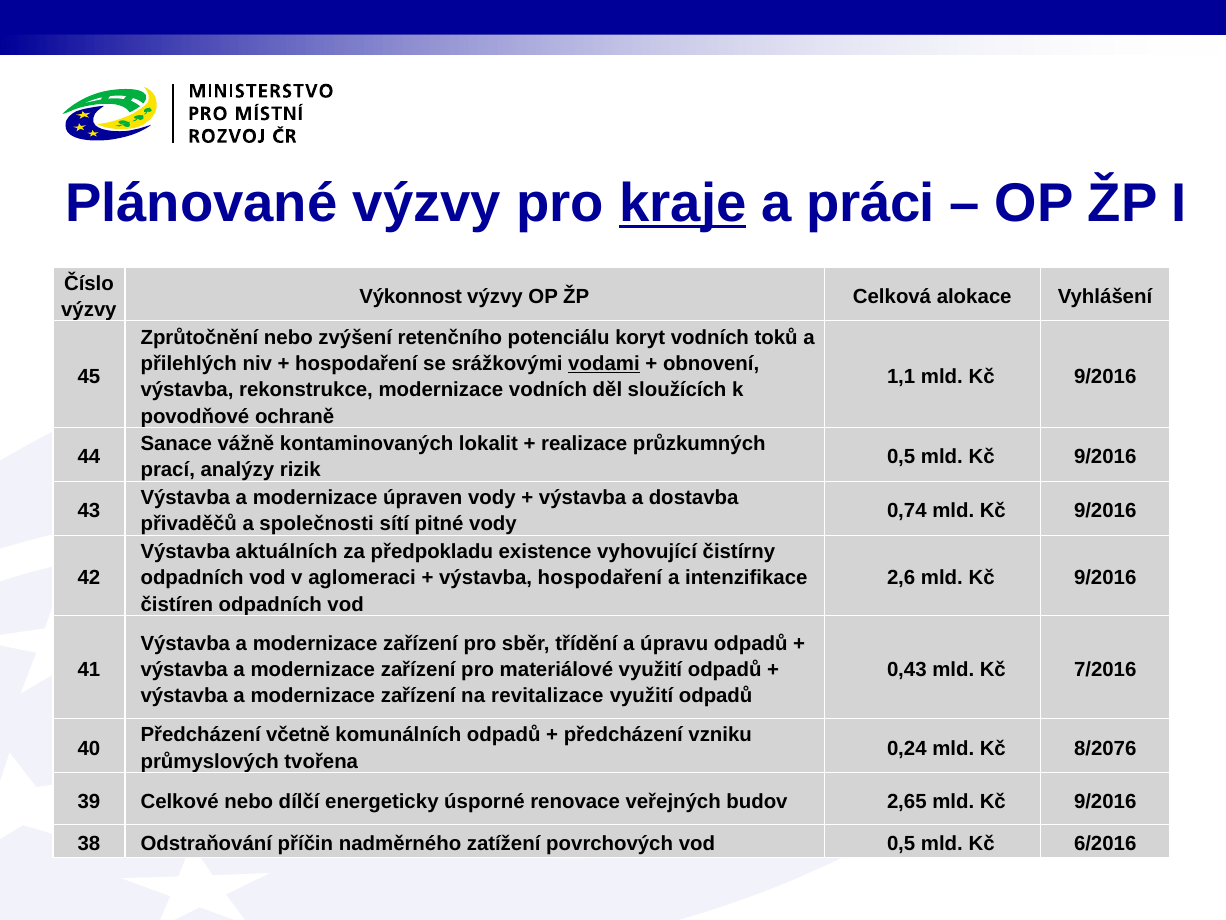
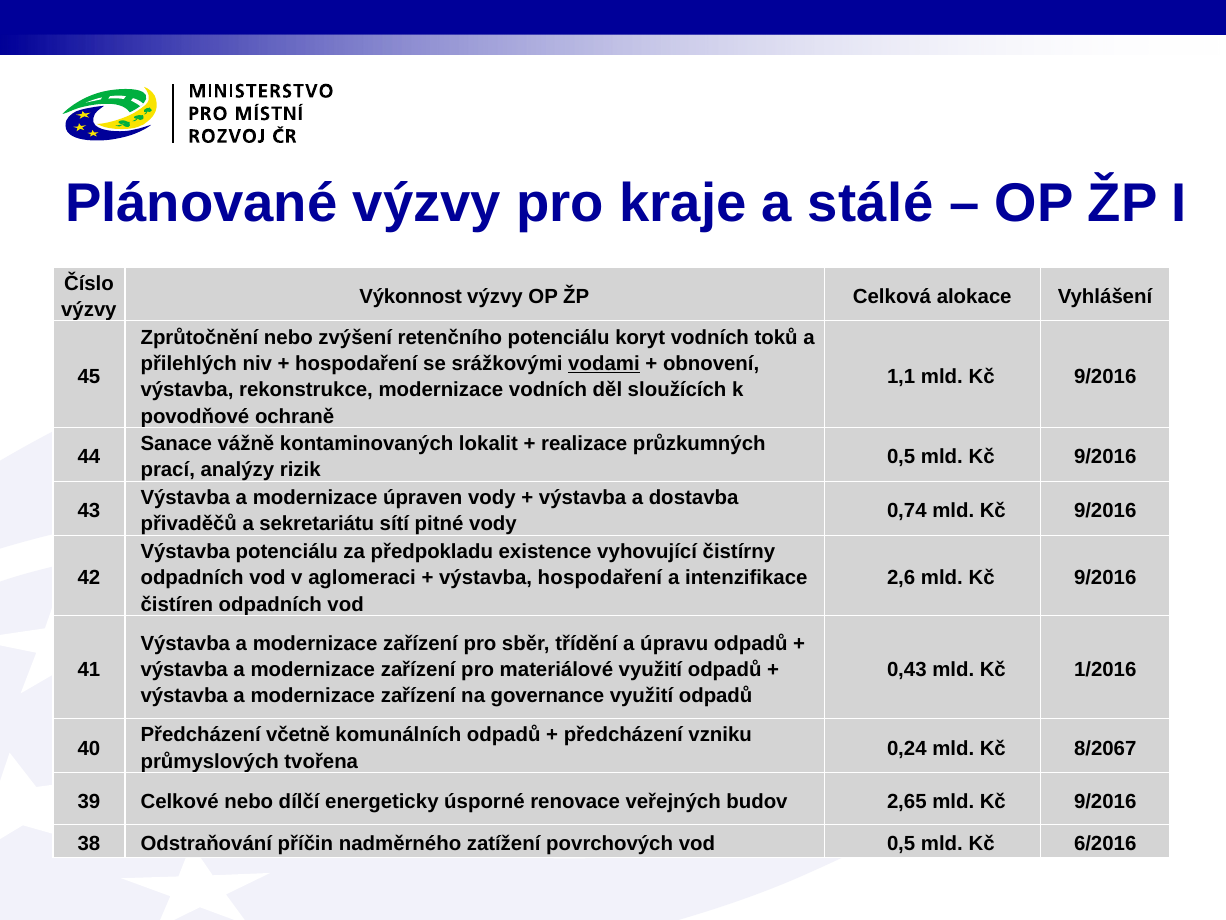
kraje underline: present -> none (683, 203)
práci: práci -> stálé (870, 203)
společnosti: společnosti -> sekretariátu (317, 524)
Výstavba aktuálních: aktuálních -> potenciálu (287, 551)
7/2016: 7/2016 -> 1/2016 (1105, 669)
revitalizace: revitalizace -> governance (547, 696)
8/2076: 8/2076 -> 8/2067 (1105, 748)
